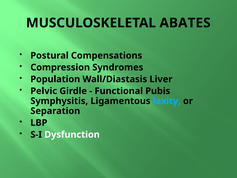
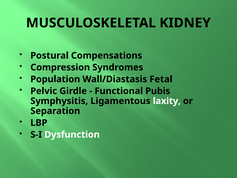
ABATES: ABATES -> KIDNEY (185, 23)
Liver: Liver -> Fetal (161, 79)
laxity colour: light blue -> white (167, 101)
